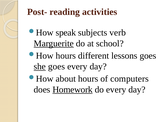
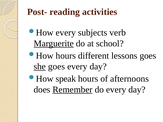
speak: speak -> every (66, 33)
about: about -> speak (66, 79)
computers: computers -> afternoons (130, 79)
Homework: Homework -> Remember (73, 90)
